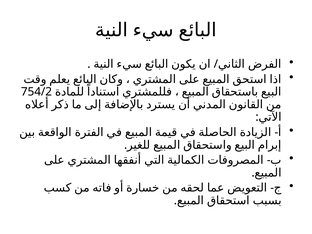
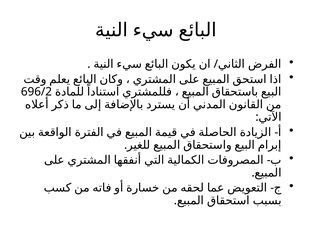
754/2: 754/2 -> 696/2 (36, 92)
